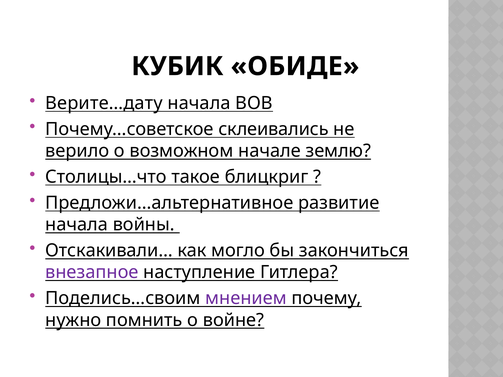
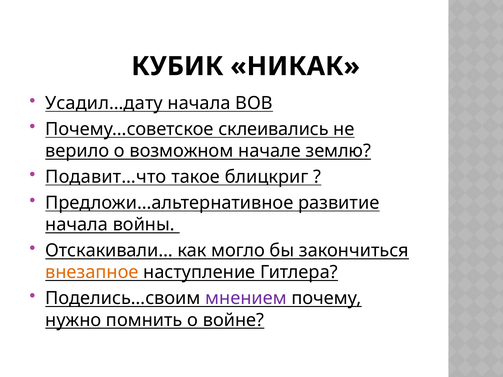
ОБИДЕ: ОБИДЕ -> НИКАК (295, 66)
Верите…дату: Верите…дату -> Усадил…дату (104, 103)
Столицы…что: Столицы…что -> Подавит…что (106, 177)
внезапное colour: purple -> orange (92, 272)
